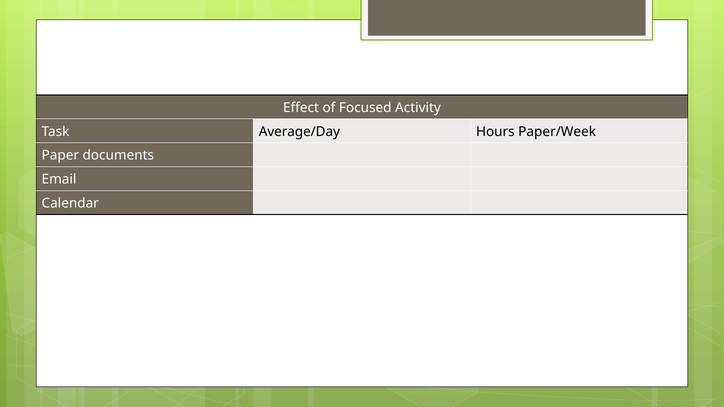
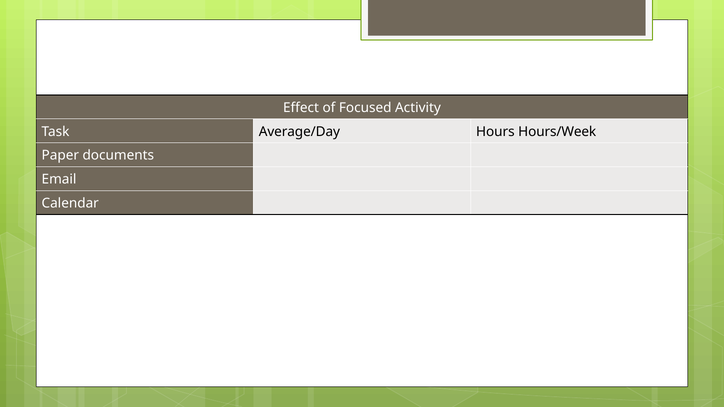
Paper/Week: Paper/Week -> Hours/Week (557, 132)
